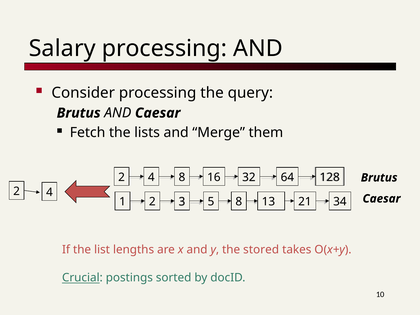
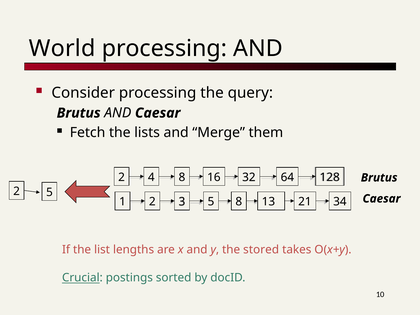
Salary: Salary -> World (62, 49)
4: 4 -> 5 (49, 192)
